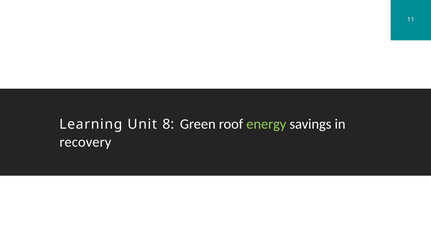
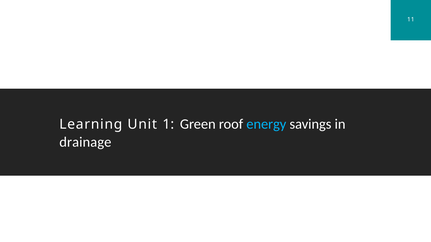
8: 8 -> 1 (168, 125)
energy colour: light green -> light blue (266, 124)
recovery: recovery -> drainage (85, 142)
